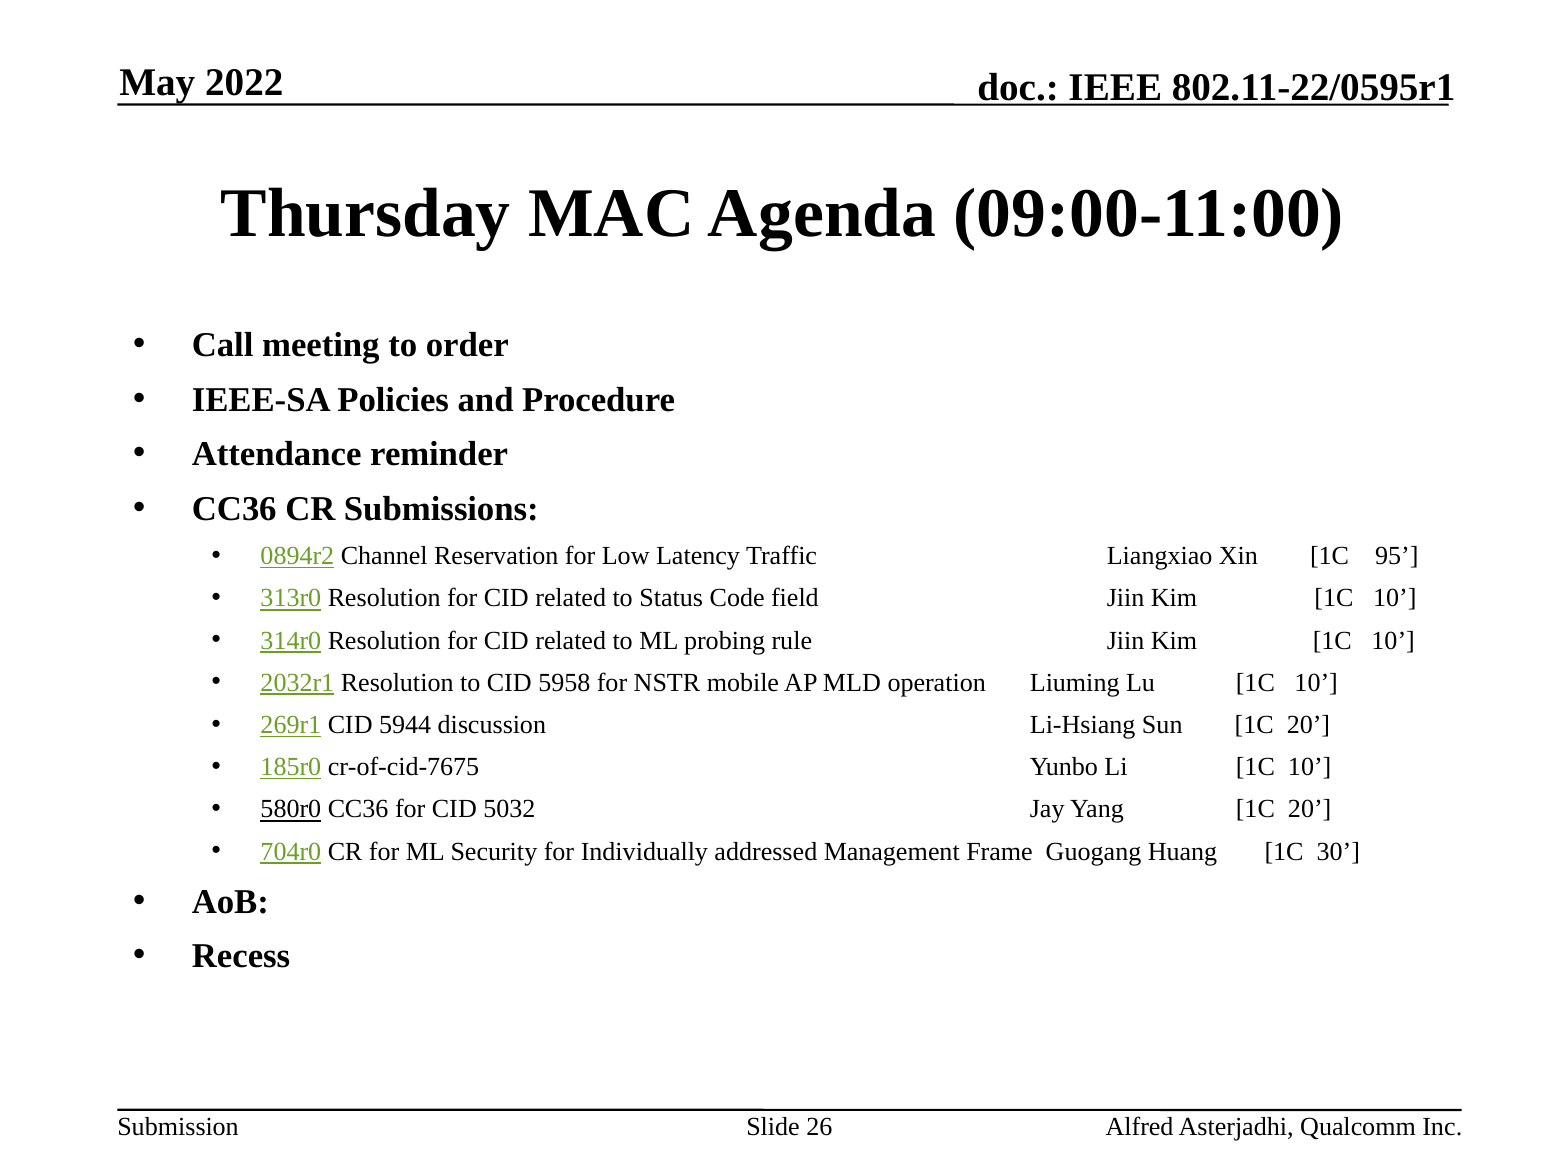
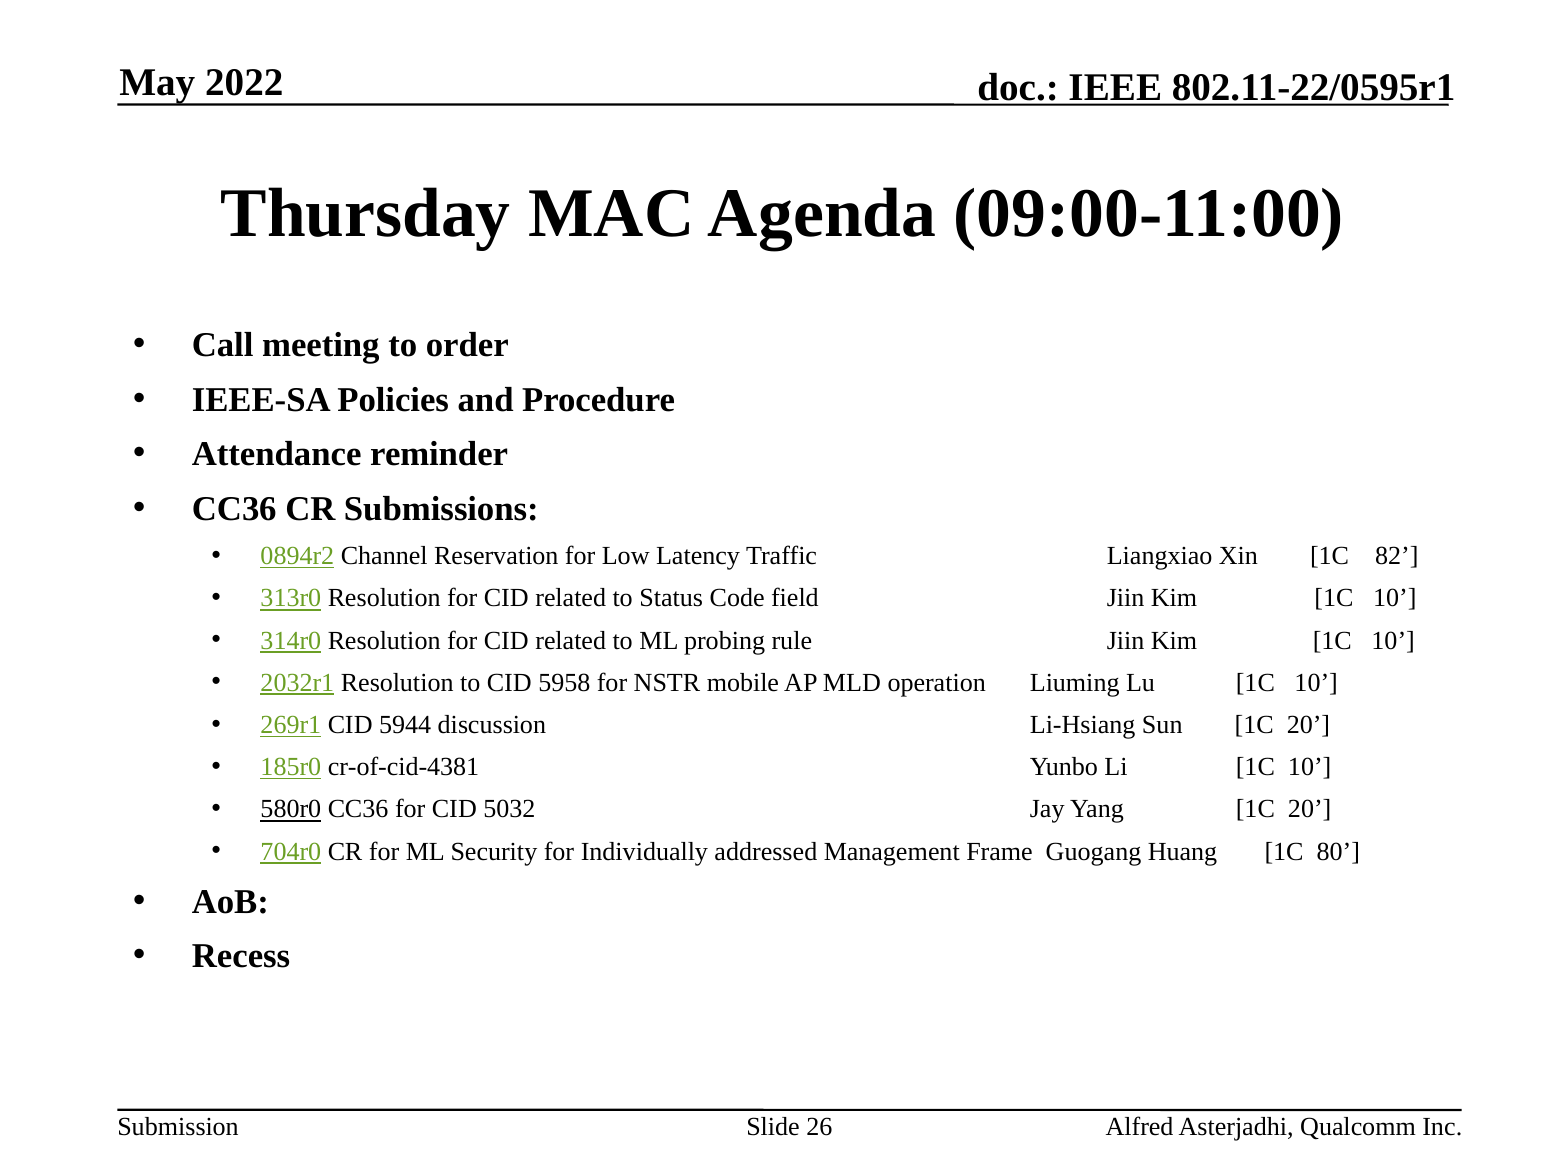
95: 95 -> 82 (1397, 556)
cr-of-cid-7675: cr-of-cid-7675 -> cr-of-cid-4381 (403, 767)
30: 30 -> 80 (1338, 851)
